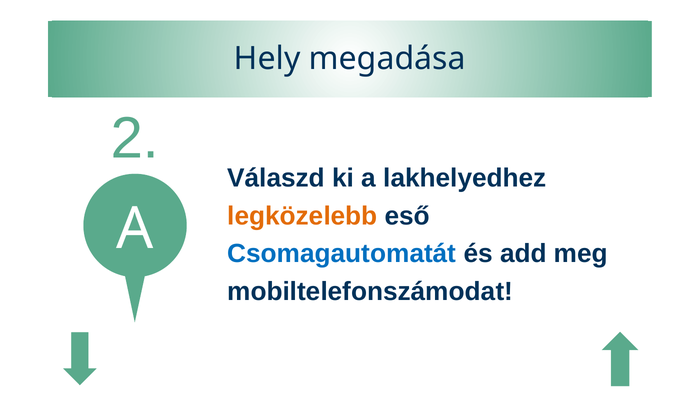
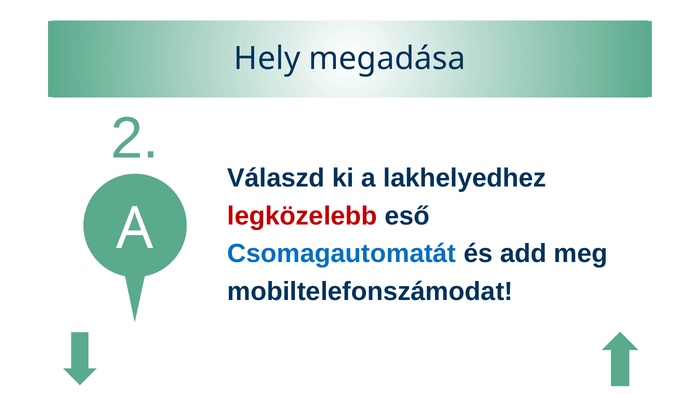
legközelebb colour: orange -> red (302, 216)
